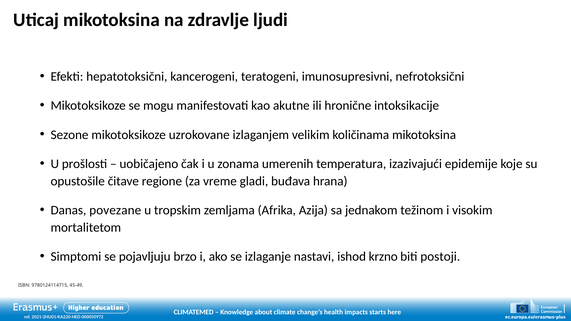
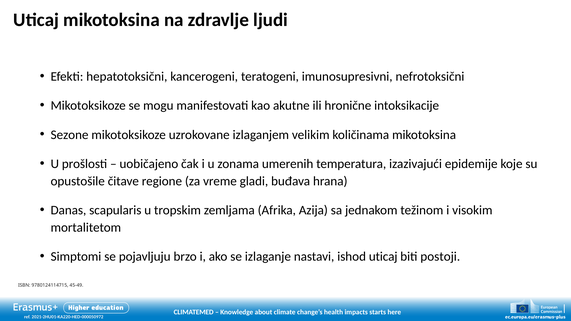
povezane: povezane -> scapularis (115, 210)
ishod krzno: krzno -> uticaj (383, 257)
